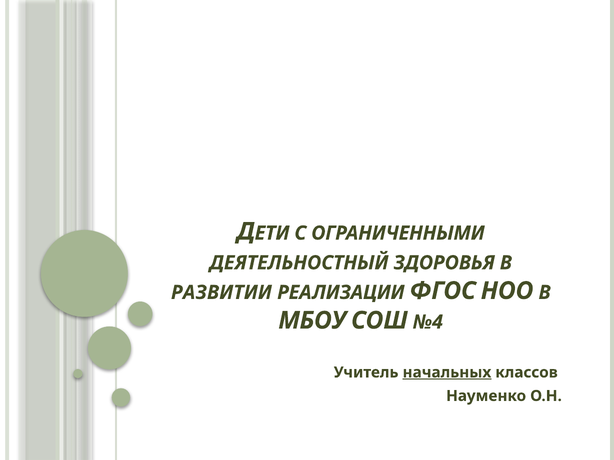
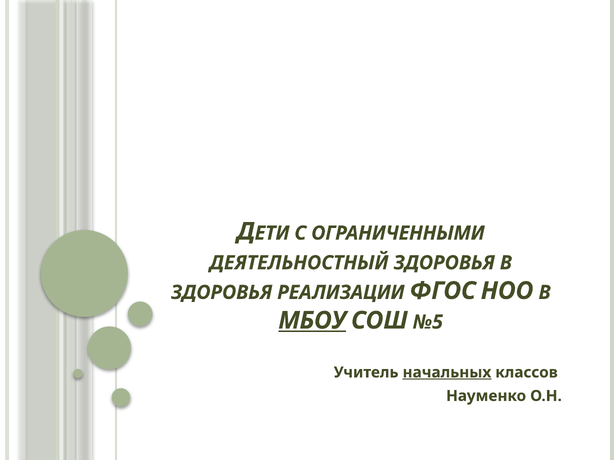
РАЗВИТИИ: РАЗВИТИИ -> ЗДОРОВЬЯ (221, 293)
МБОУ underline: none -> present (312, 321)
№4: №4 -> №5 (428, 322)
